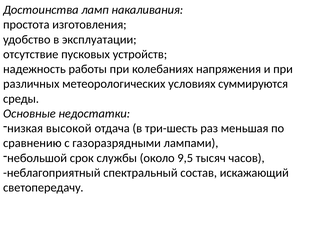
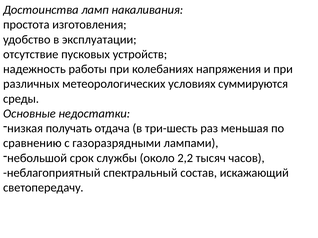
высокой: высокой -> получать (69, 129)
9,5: 9,5 -> 2,2 (185, 158)
